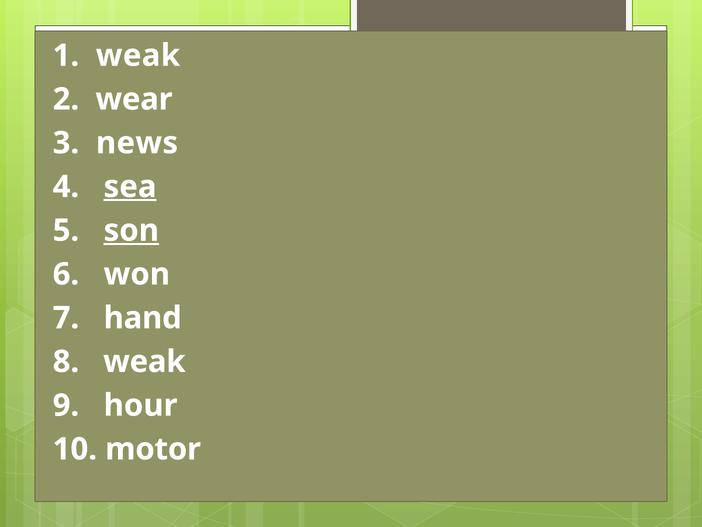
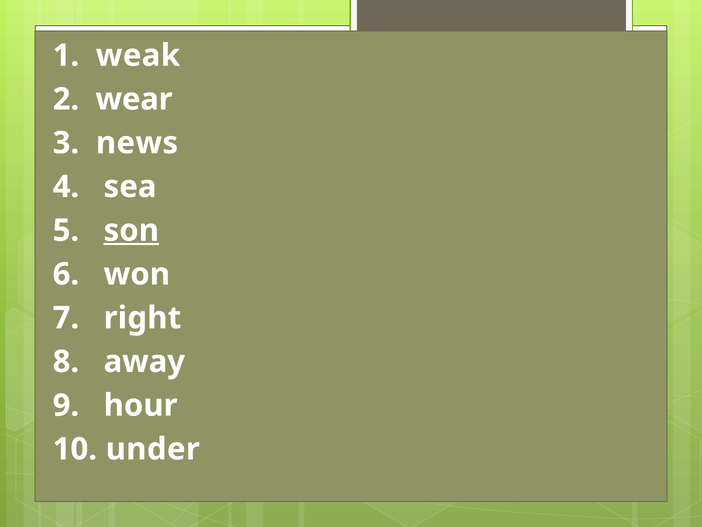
sea underline: present -> none (130, 187)
hand: hand -> right (142, 318)
8 weak: weak -> away (144, 361)
motor: motor -> under (153, 449)
